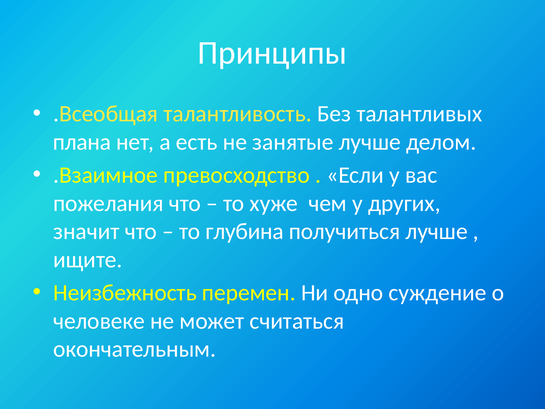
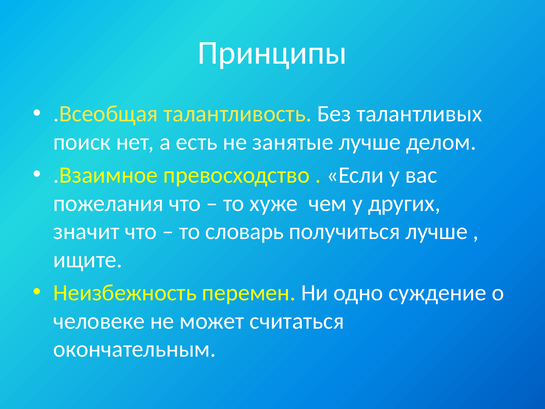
плана: плана -> поиск (82, 142)
глубина: глубина -> словарь (245, 231)
